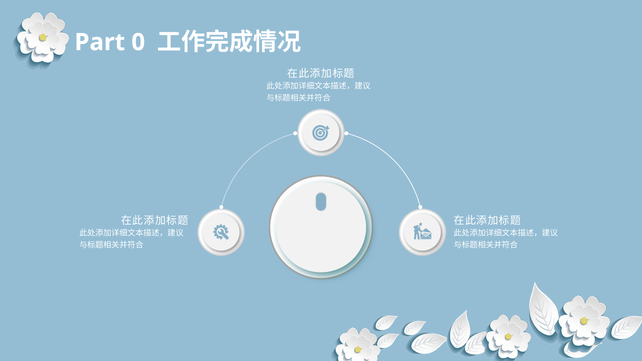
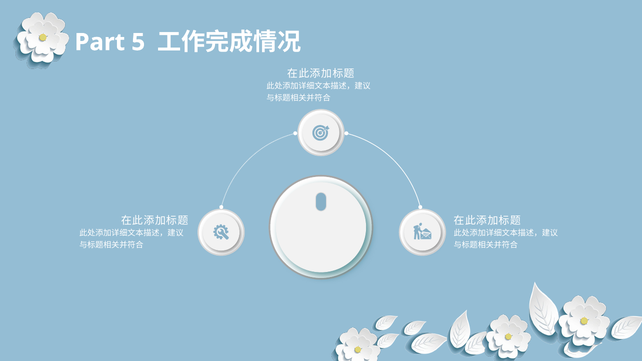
0: 0 -> 5 (138, 42)
